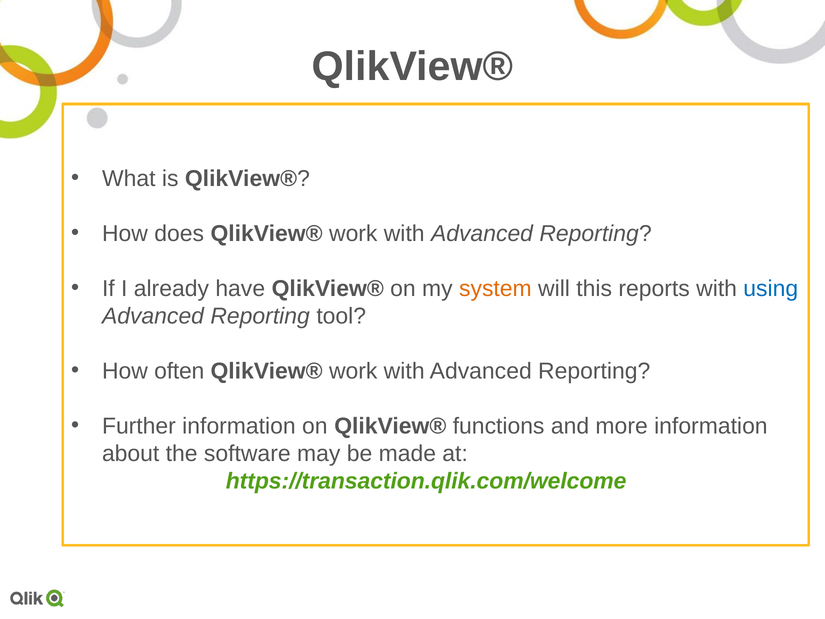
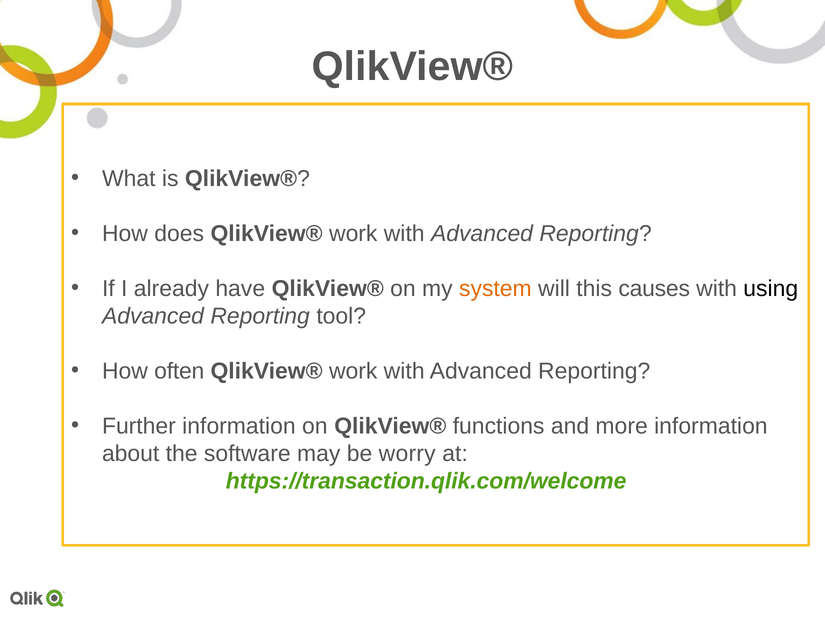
reports: reports -> causes (654, 288)
using colour: blue -> black (771, 288)
made: made -> worry (407, 453)
